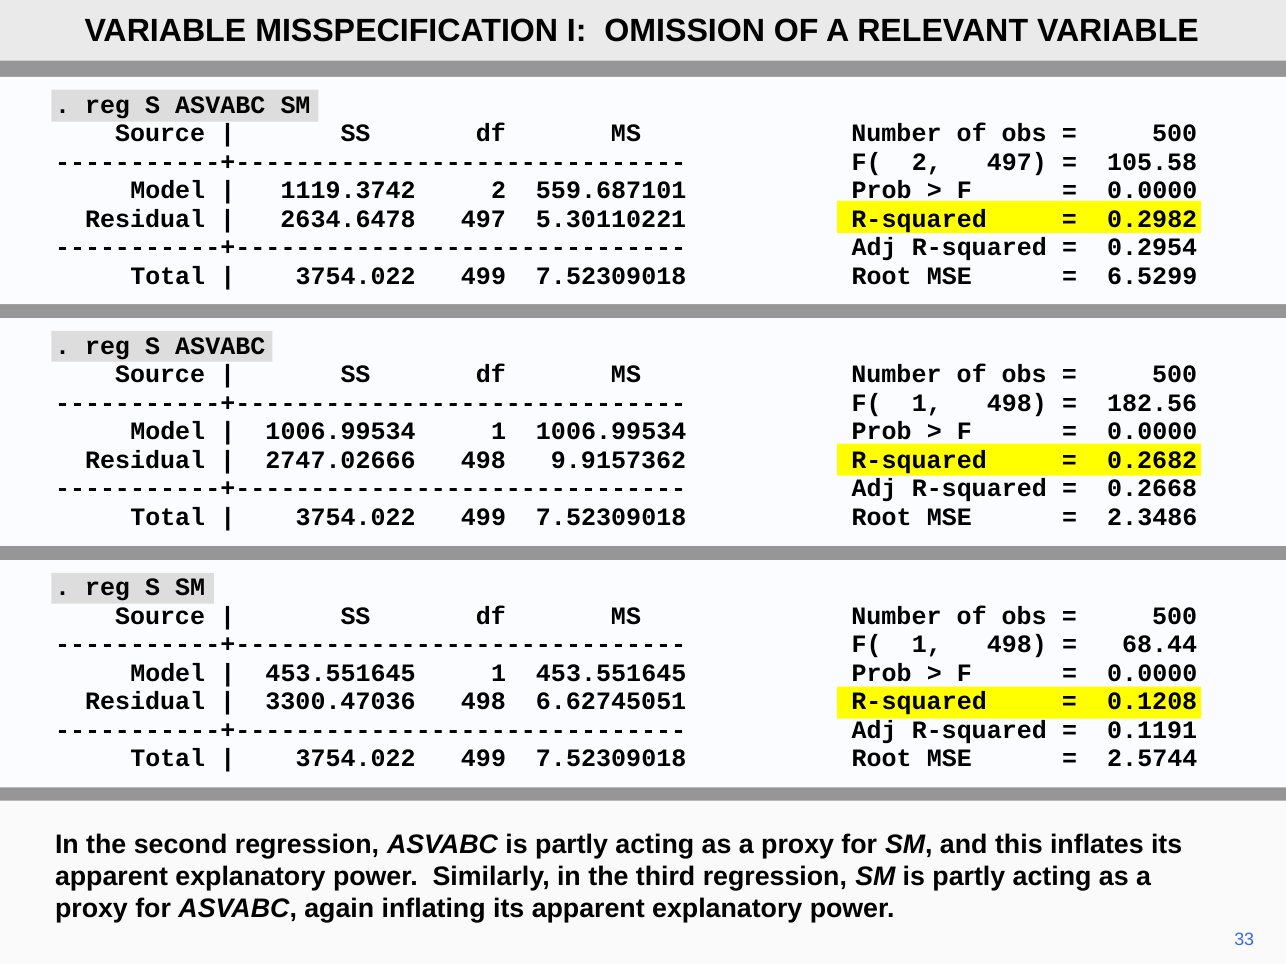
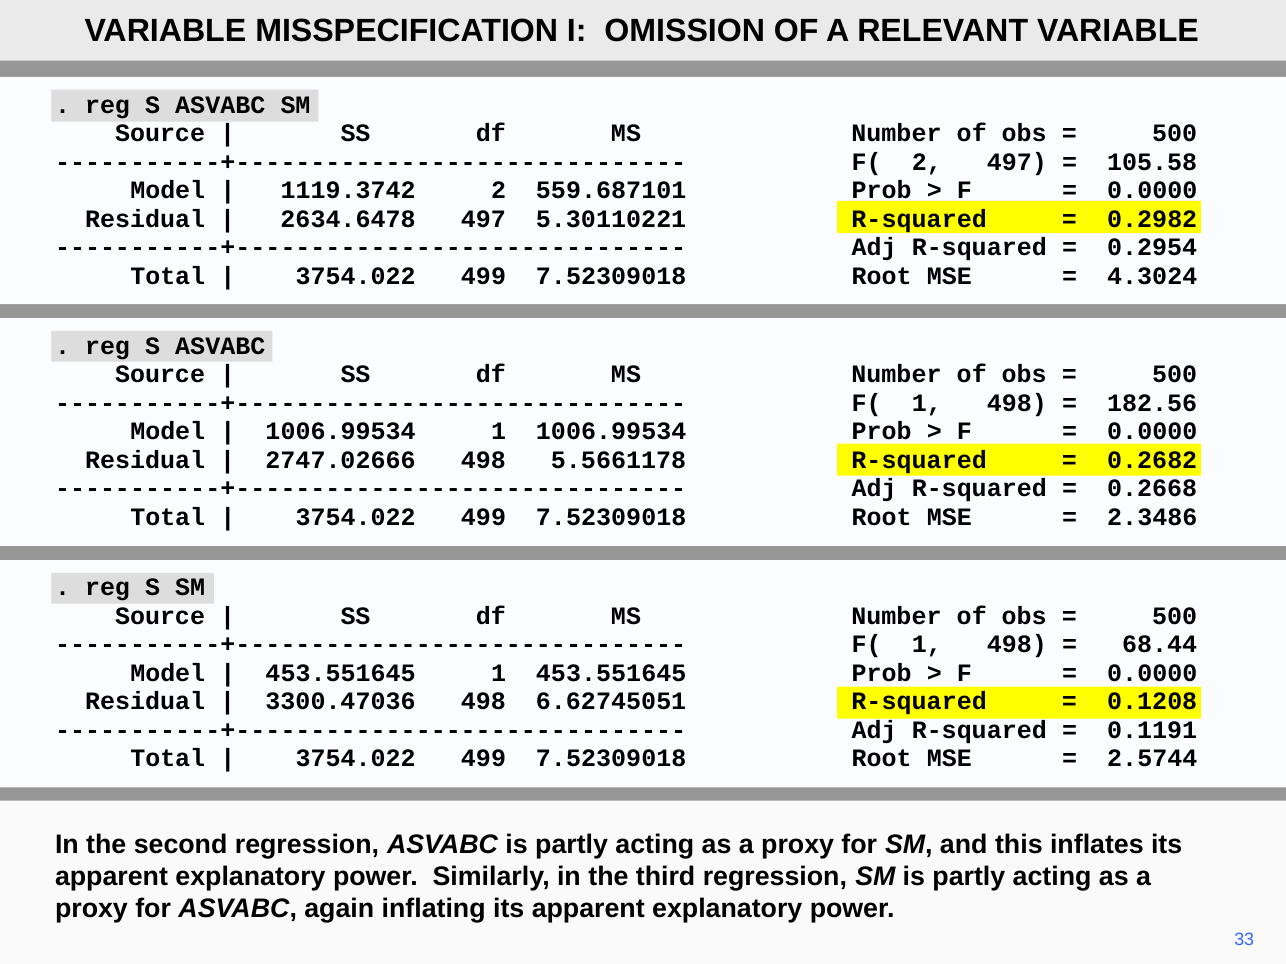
6.5299: 6.5299 -> 4.3024 (1152, 276)
9.9157362: 9.9157362 -> 5.5661178 (619, 460)
